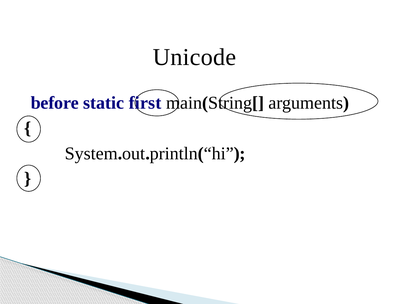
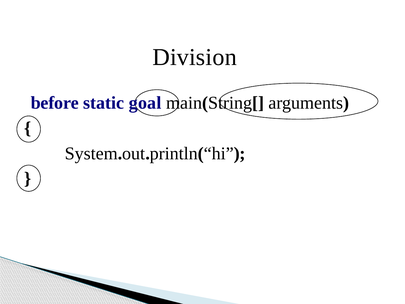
Unicode: Unicode -> Division (195, 57)
first: first -> goal (145, 103)
